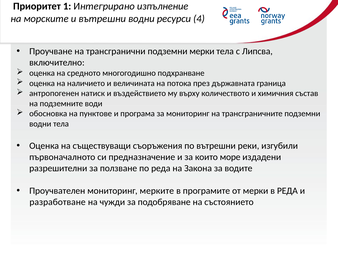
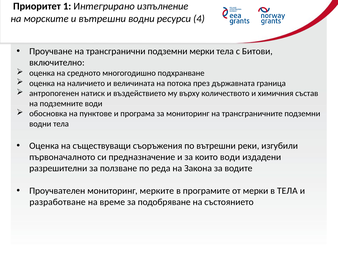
Липсва: Липсва -> Битови (257, 51)
които море: море -> води (230, 157)
в РЕДА: РЕДА -> ТЕЛА (287, 191)
чужди: чужди -> време (112, 202)
